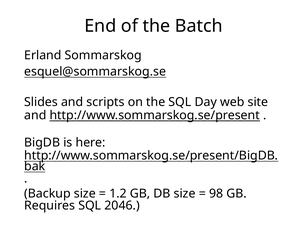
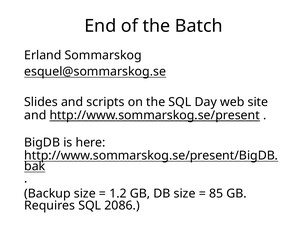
98: 98 -> 85 (216, 194)
2046: 2046 -> 2086 (122, 206)
